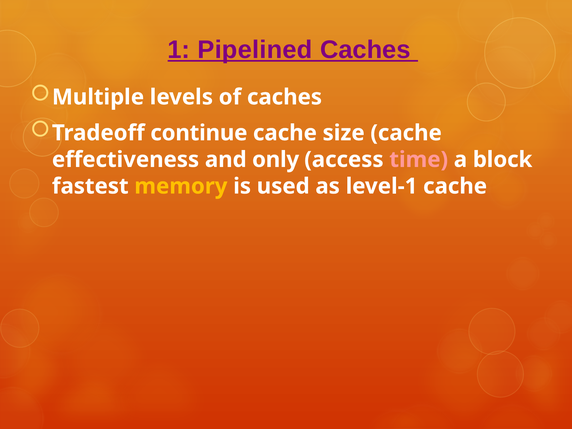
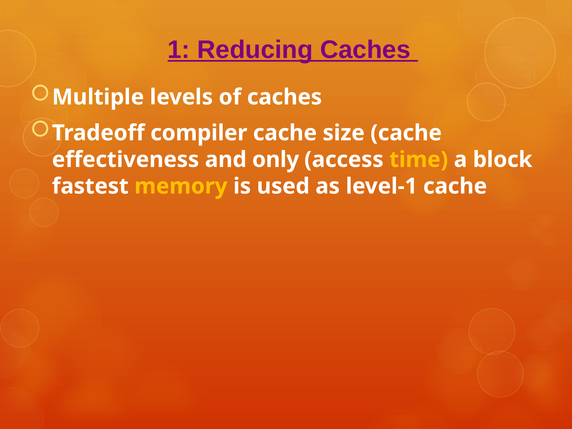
Pipelined: Pipelined -> Reducing (255, 50)
continue: continue -> compiler (199, 133)
time colour: pink -> yellow (419, 160)
